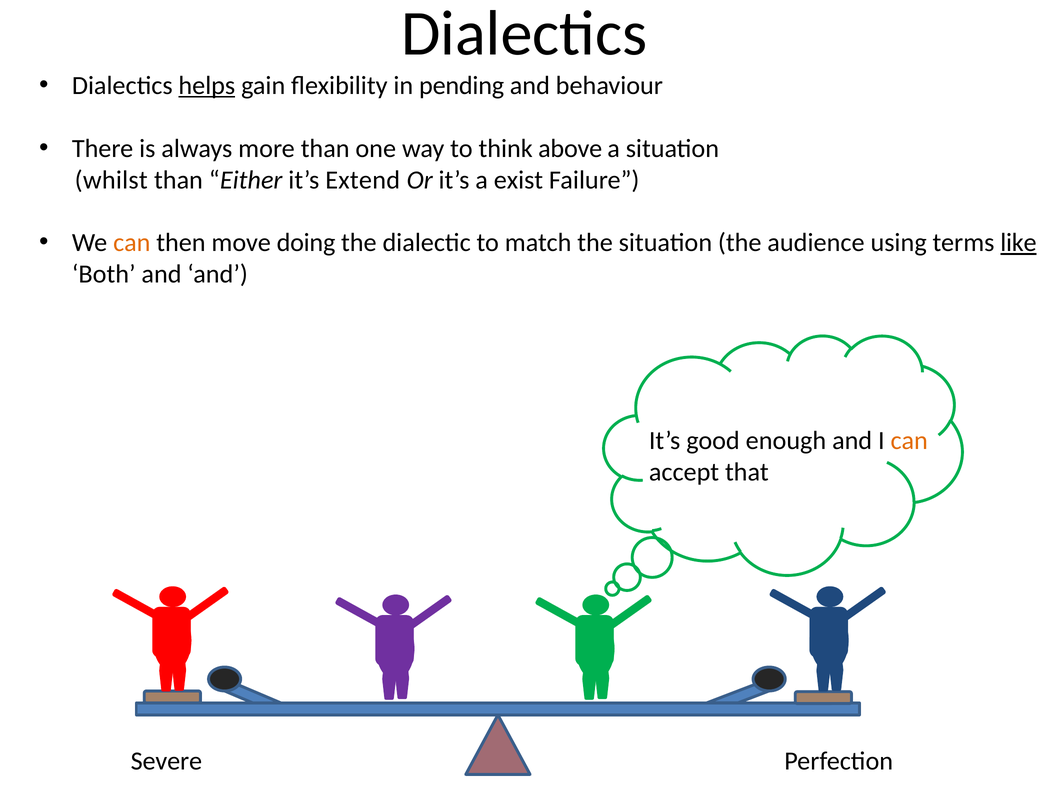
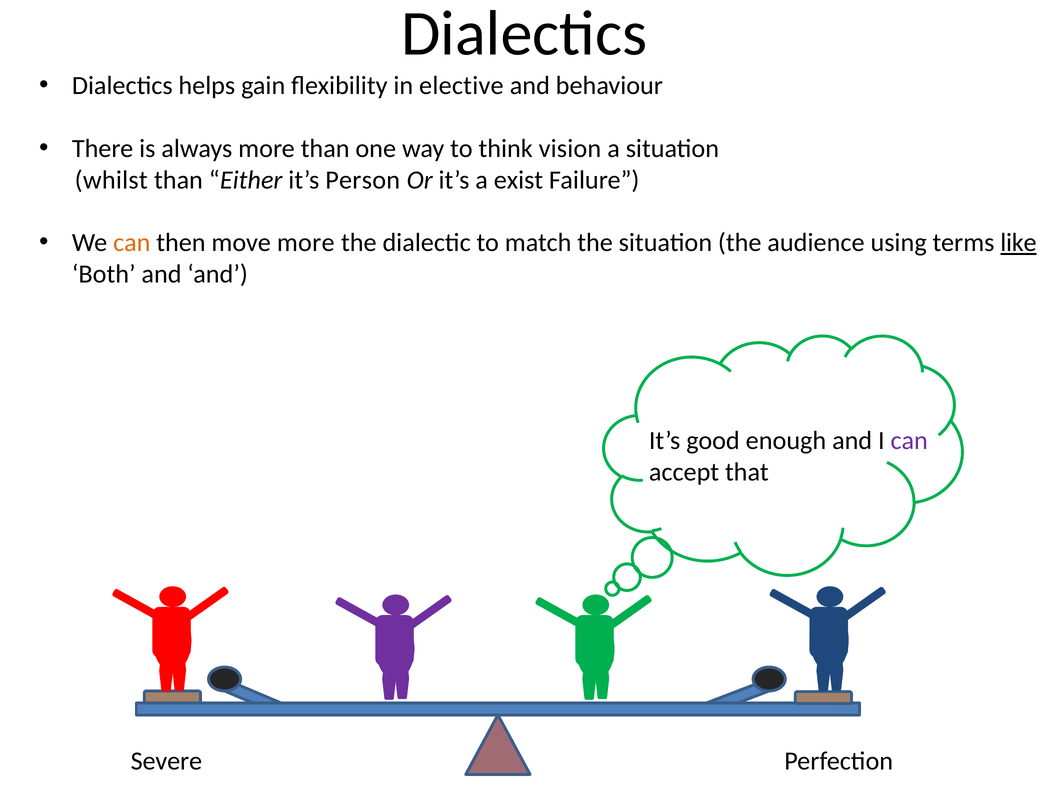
helps underline: present -> none (207, 86)
pending: pending -> elective (461, 86)
above: above -> vision (570, 149)
Extend: Extend -> Person (363, 180)
move doing: doing -> more (306, 243)
can colour: orange -> purple (909, 441)
